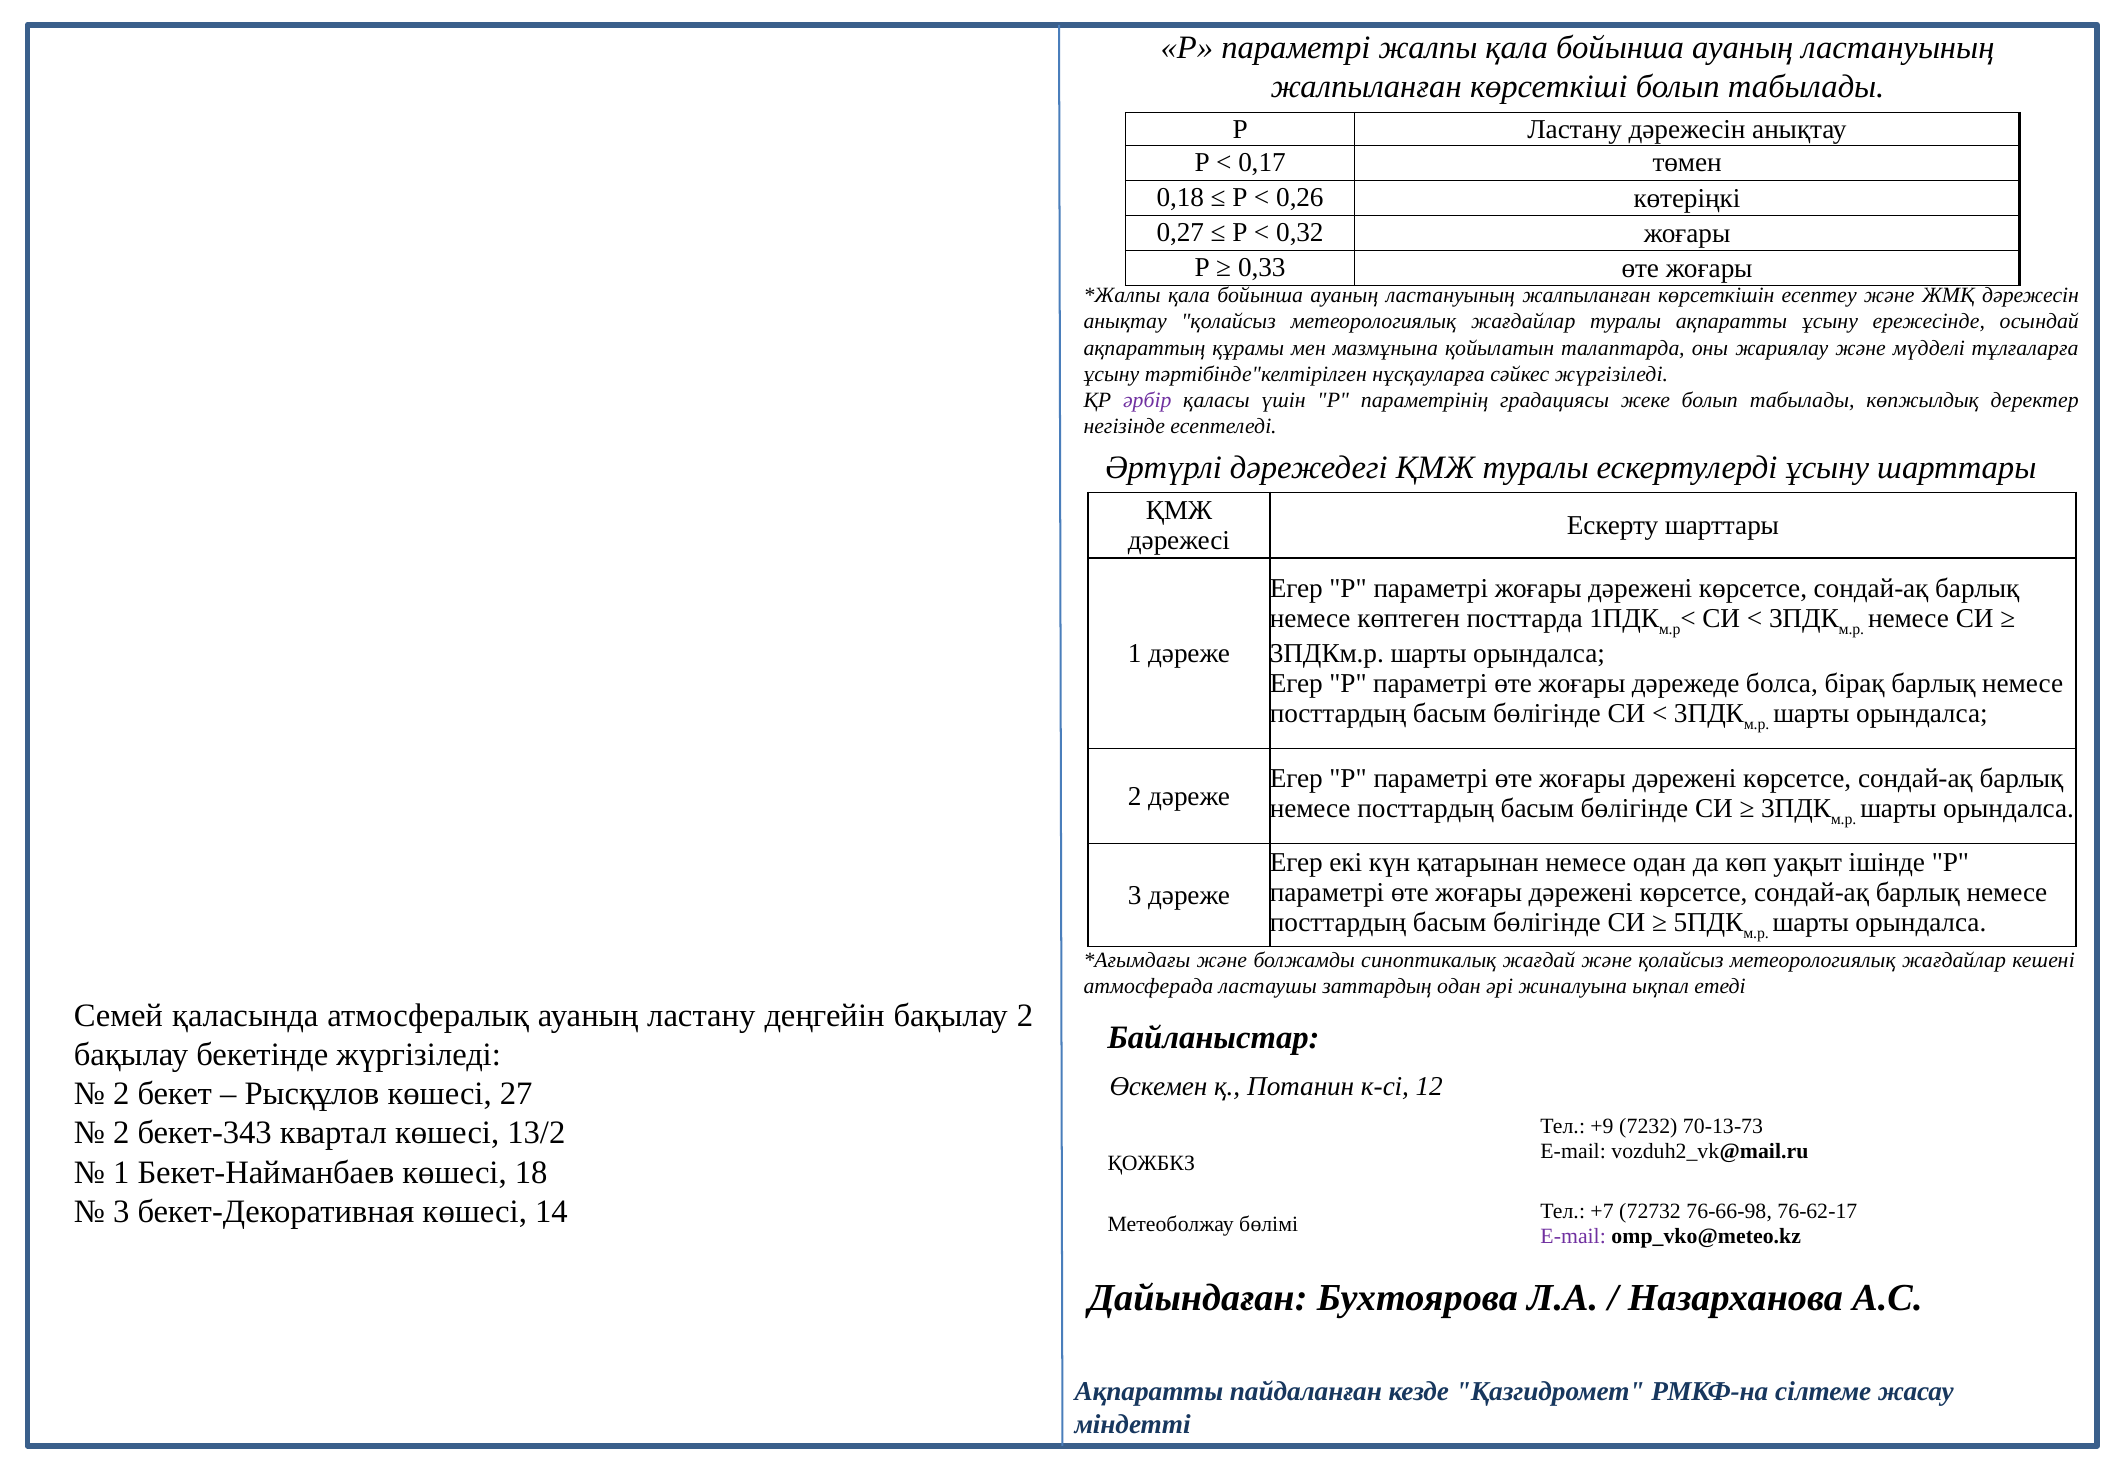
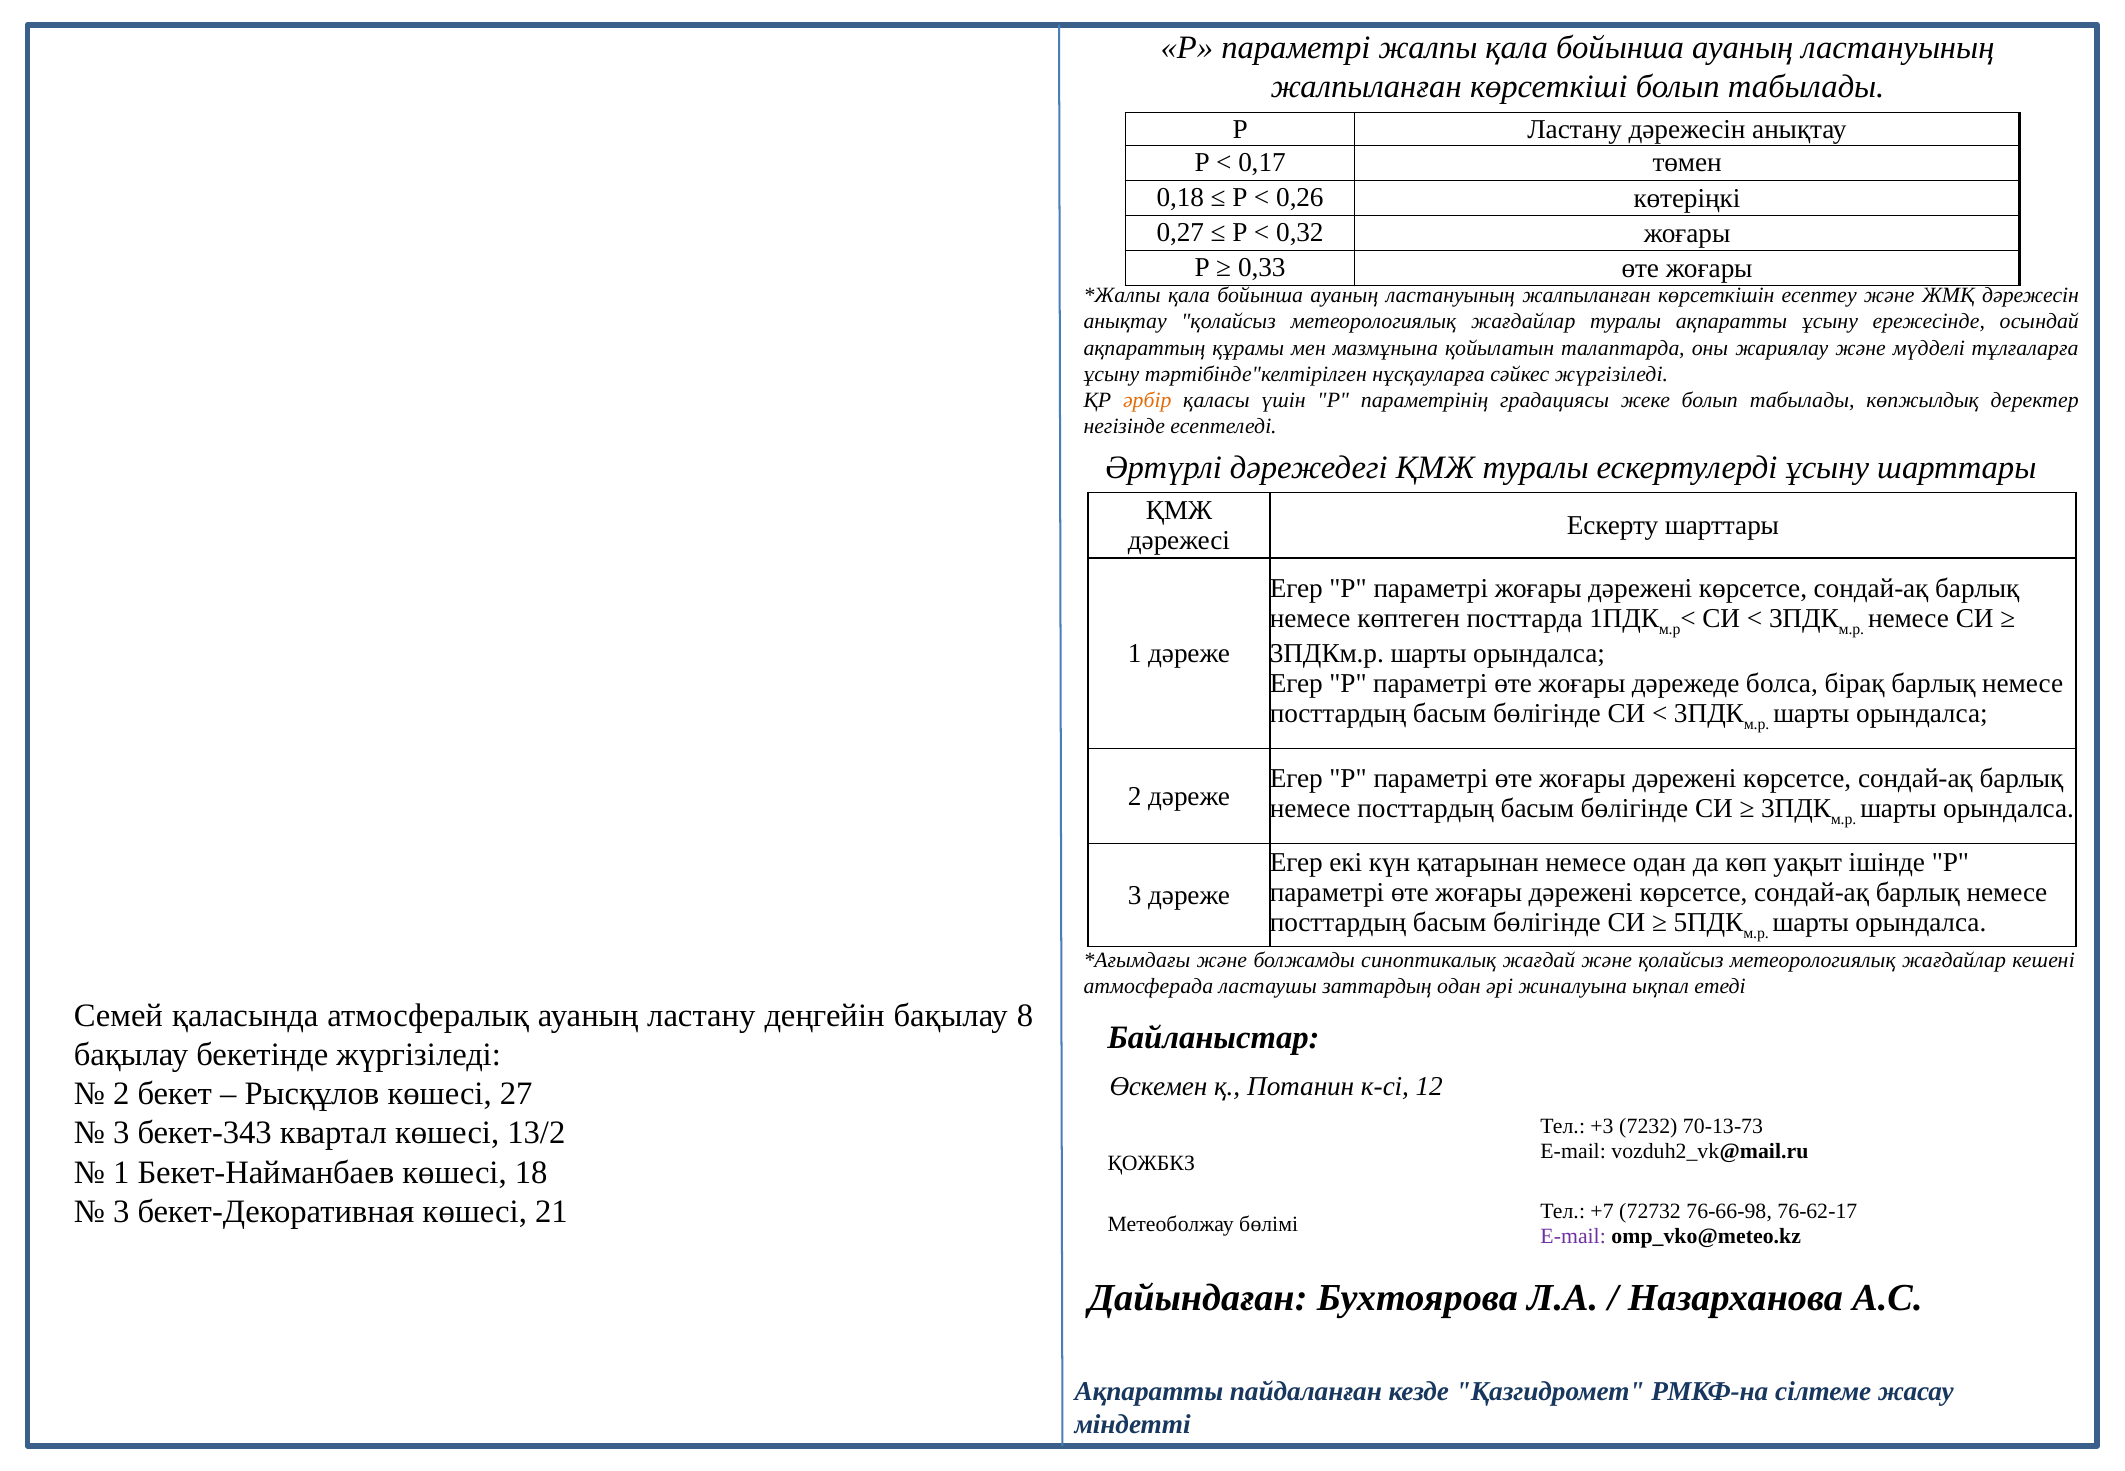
әрбір colour: purple -> orange (1147, 400)
бақылау 2: 2 -> 8 (1025, 1016)
+9: +9 -> +3 (1602, 1127)
2: 2 -> 3 (121, 1133)
14: 14 -> 21 (551, 1212)
